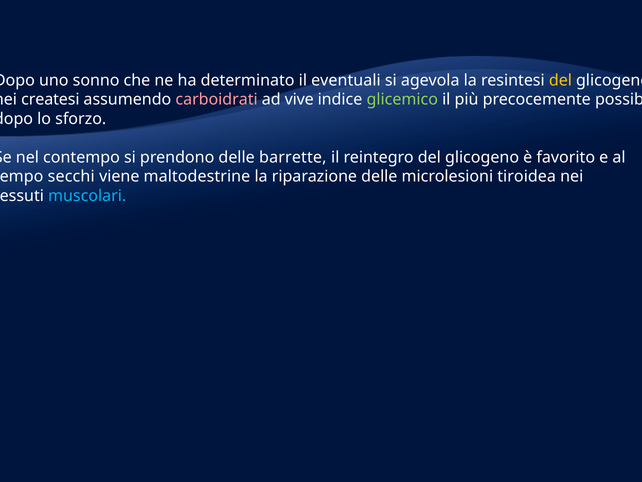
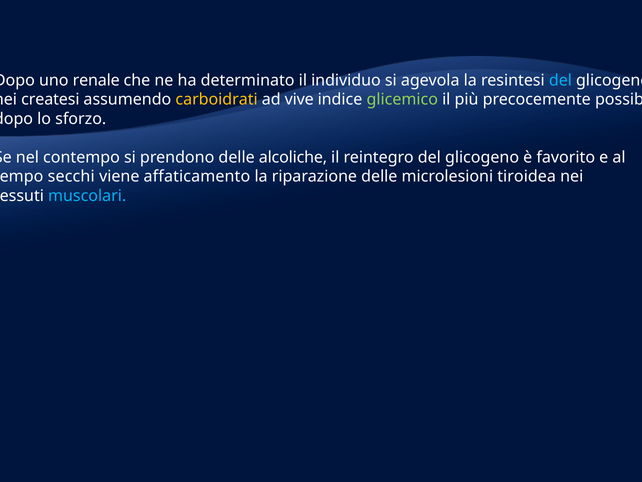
sonno: sonno -> renale (96, 80)
eventuali: eventuali -> individuo (346, 80)
del colour: yellow -> light blue (560, 80)
carboidrati colour: pink -> yellow (217, 99)
barrette: barrette -> alcoliche (293, 157)
maltodestrine: maltodestrine -> affaticamento (197, 176)
